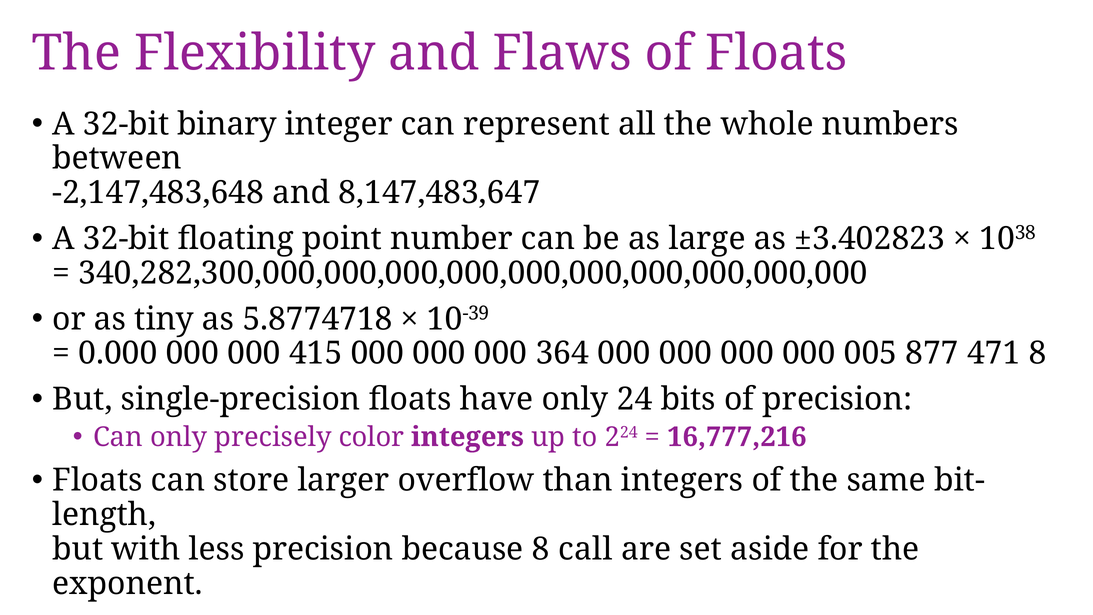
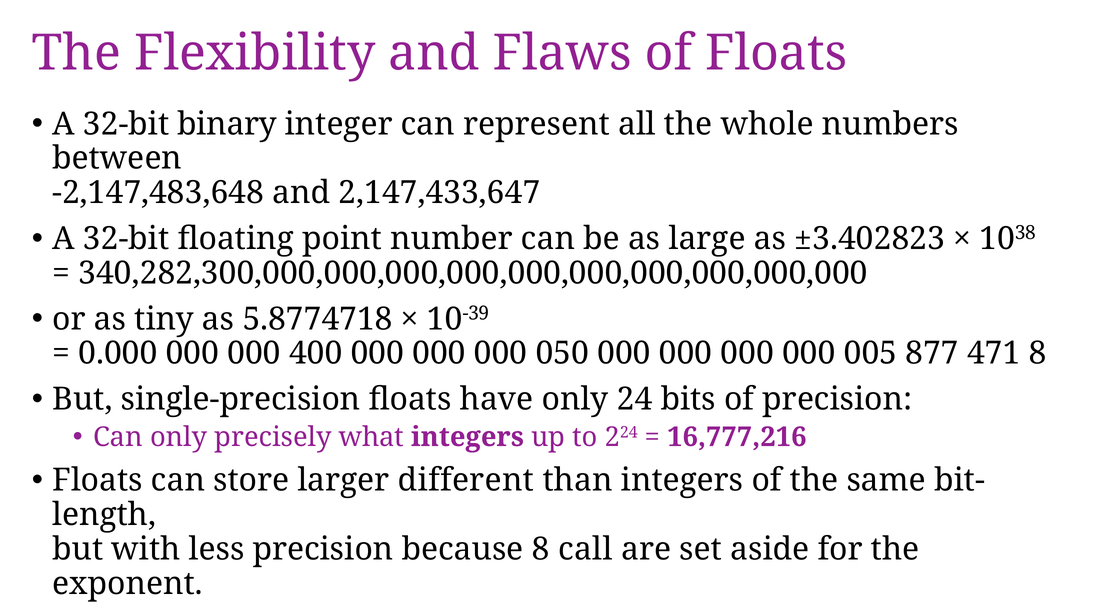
8,147,483,647: 8,147,483,647 -> 2,147,433,647 (439, 193)
415: 415 -> 400 (316, 353)
364: 364 -> 050 (562, 353)
color: color -> what (371, 437)
overflow: overflow -> different (466, 480)
